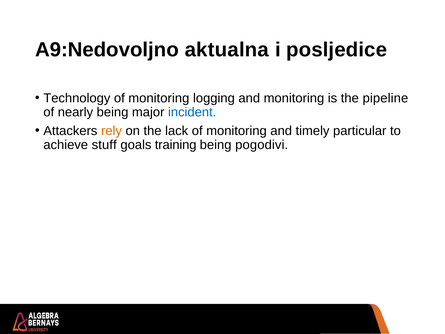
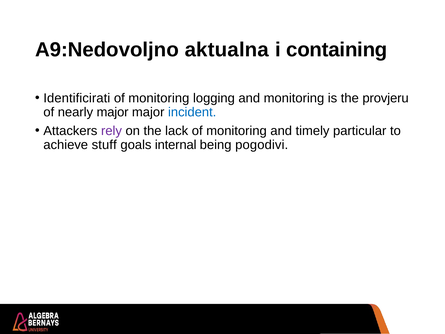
posljedice: posljedice -> containing (337, 50)
Technology: Technology -> Identificirati (77, 98)
pipeline: pipeline -> provjeru (386, 98)
nearly being: being -> major (113, 112)
rely colour: orange -> purple (111, 131)
training: training -> internal (176, 145)
